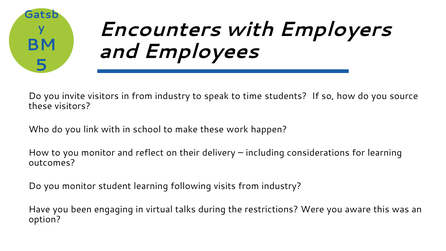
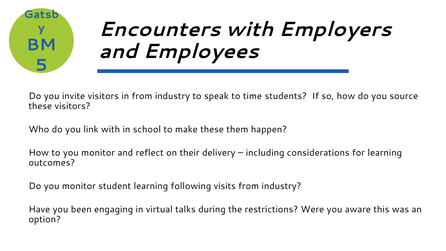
work: work -> them (237, 129)
